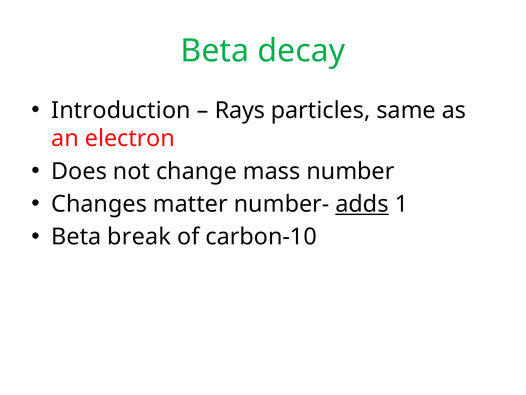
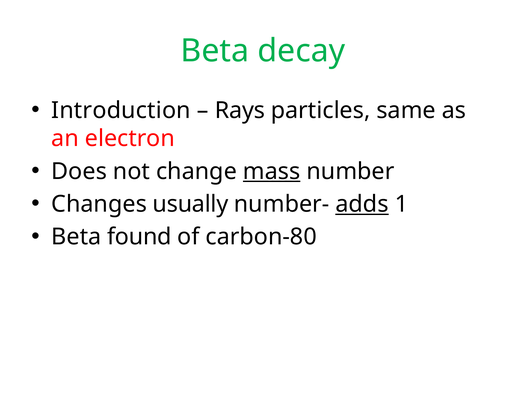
mass underline: none -> present (272, 171)
matter: matter -> usually (190, 204)
break: break -> found (139, 237)
carbon-10: carbon-10 -> carbon-80 (261, 237)
